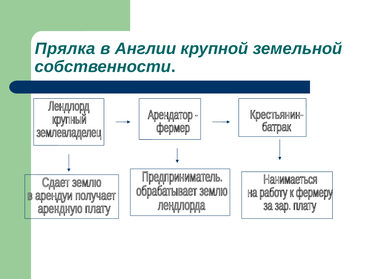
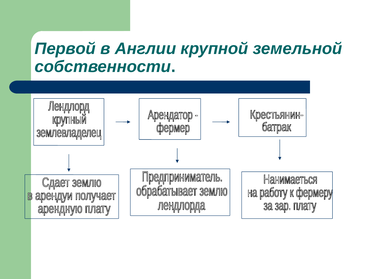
Прялка: Прялка -> Первой (65, 49)
